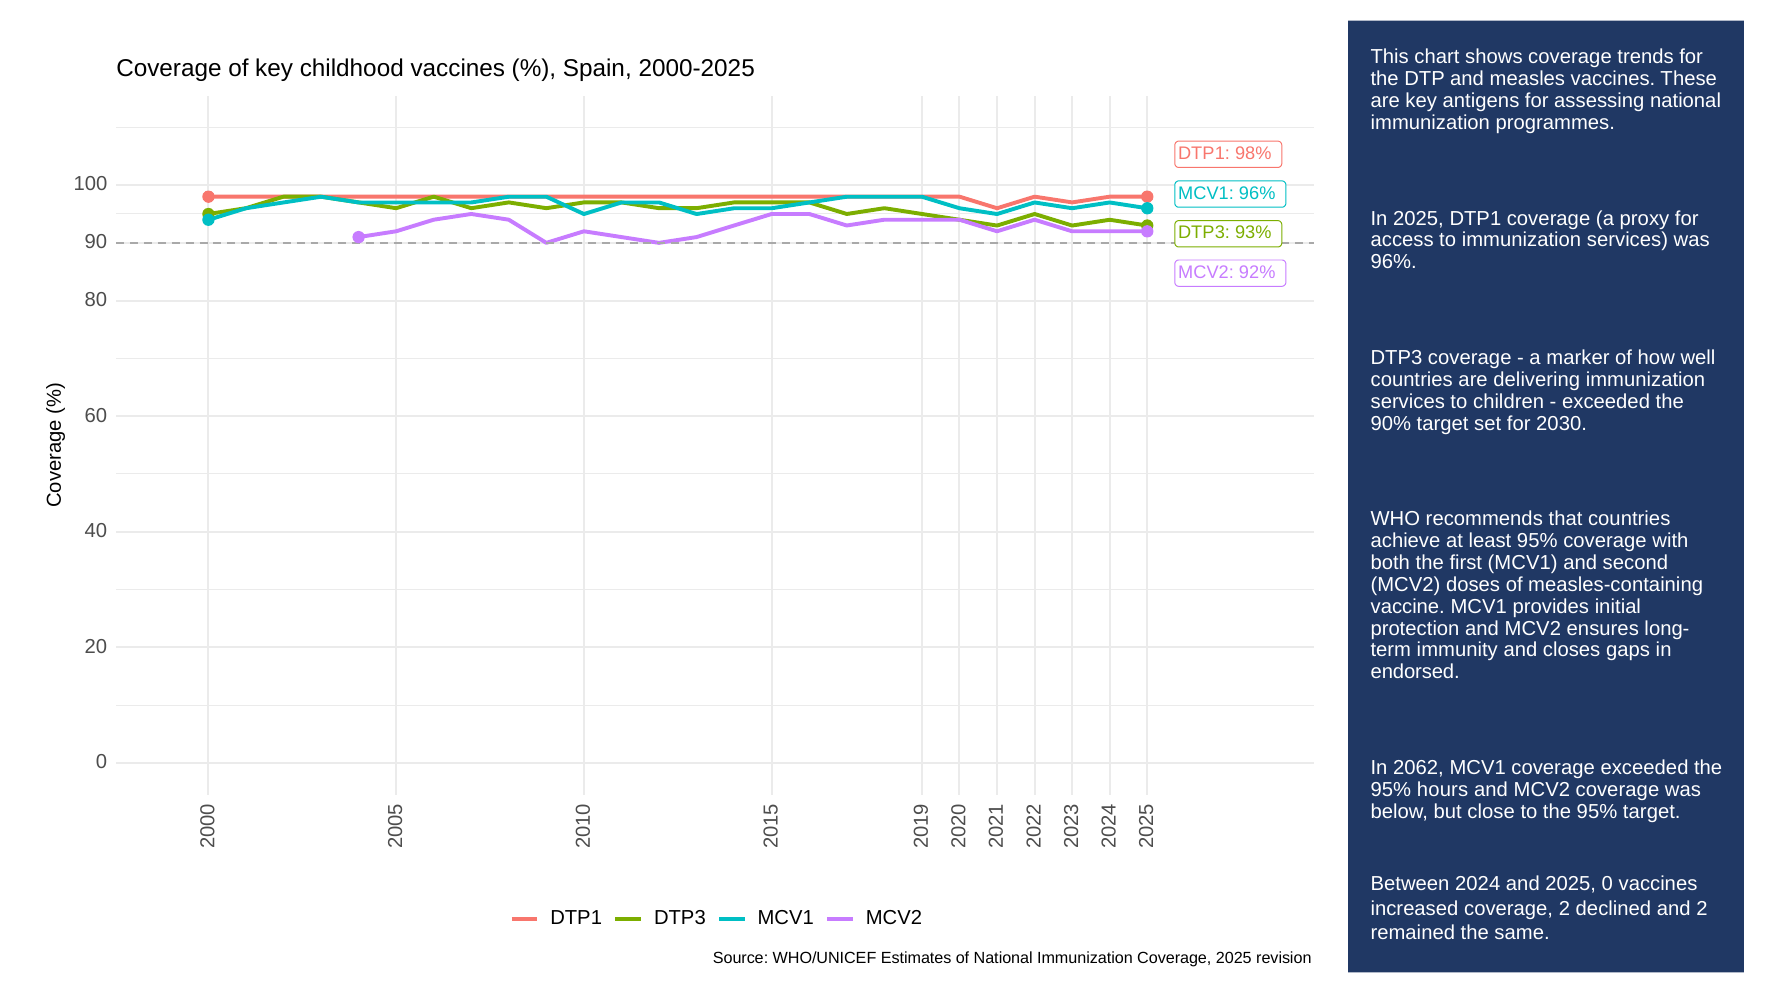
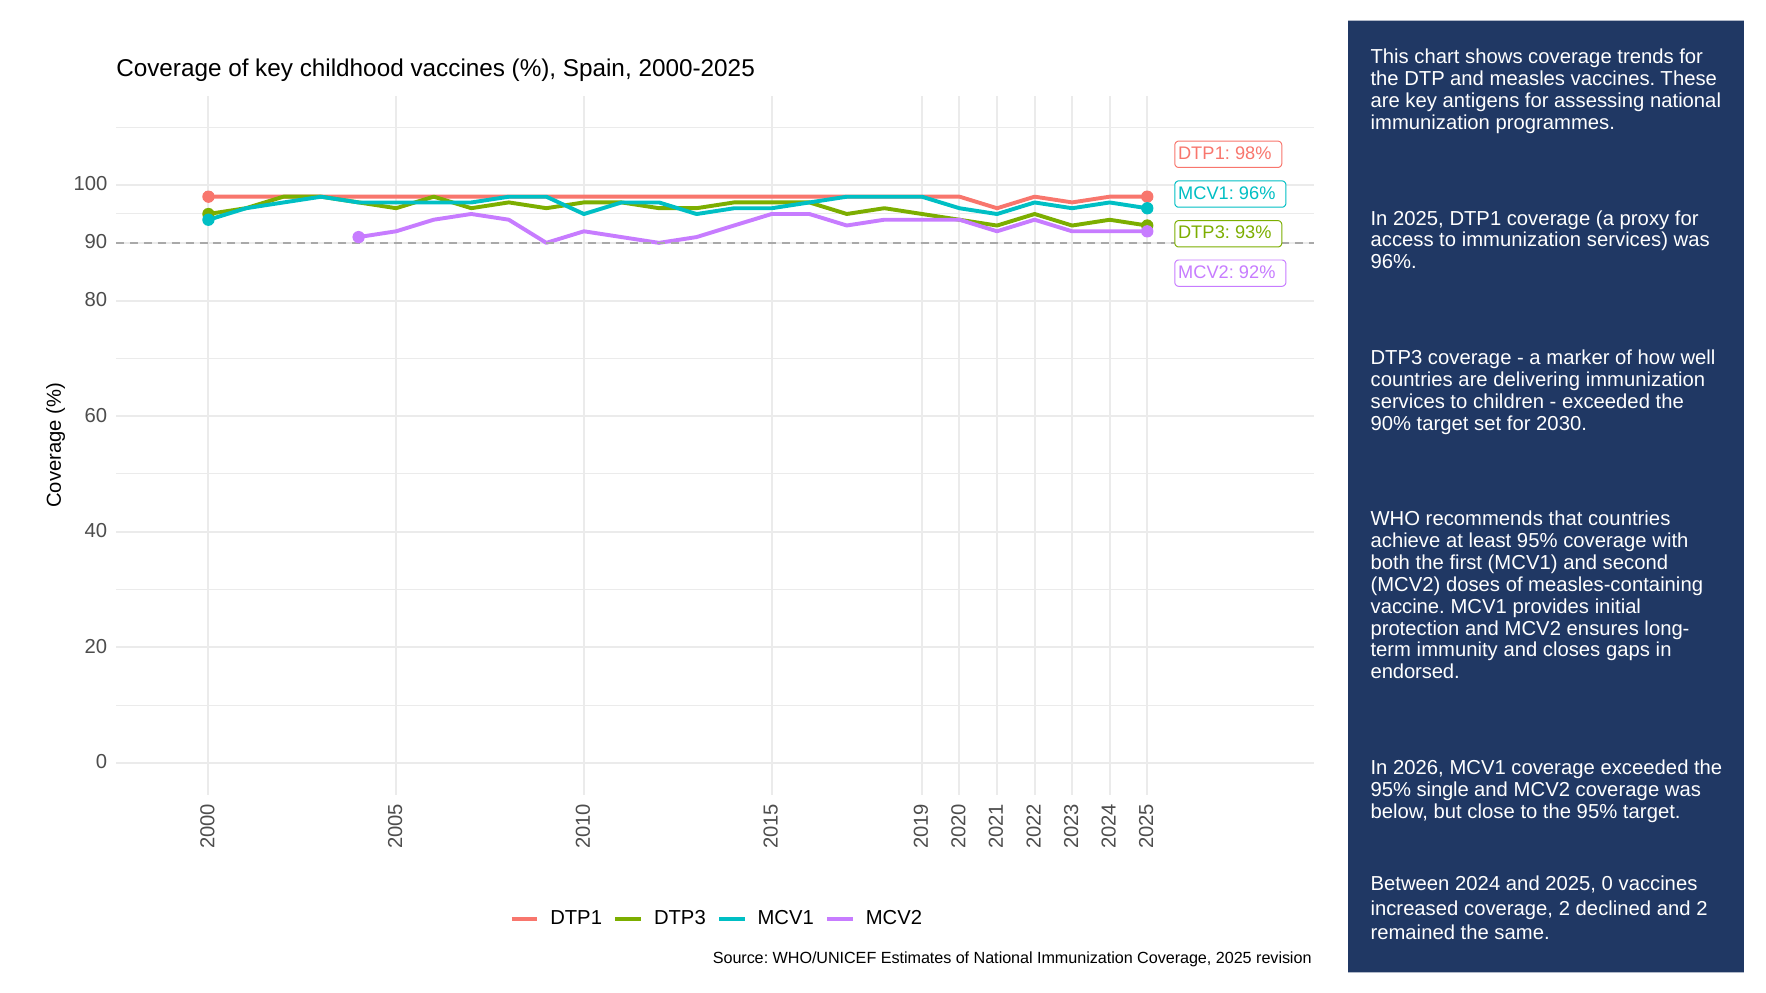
2062: 2062 -> 2026 (1418, 768)
hours: hours -> single (1443, 790)
